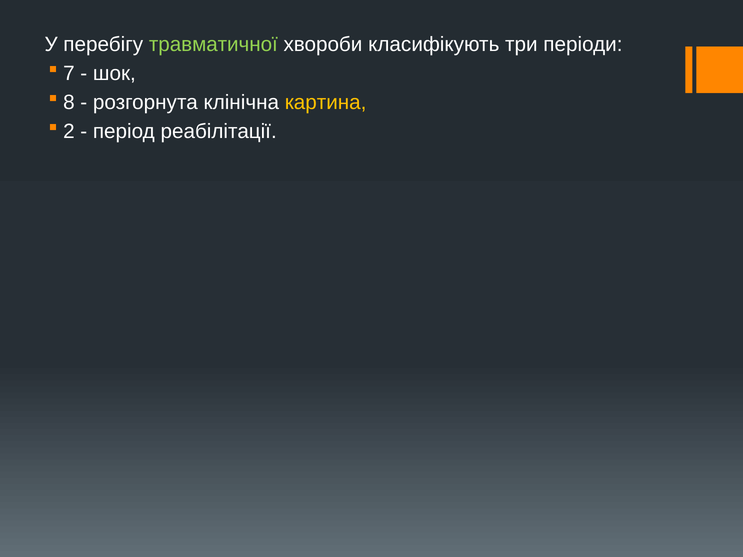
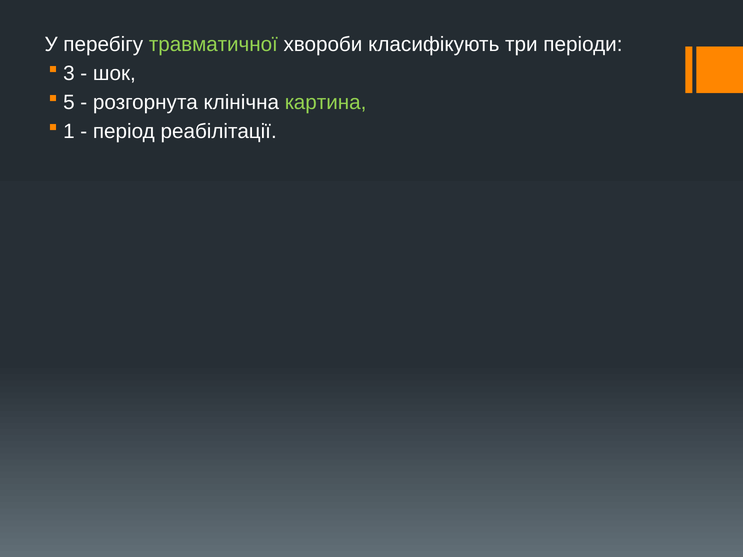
7: 7 -> 3 (69, 73)
8: 8 -> 5 (69, 102)
картина colour: yellow -> light green (326, 102)
2: 2 -> 1 (69, 131)
